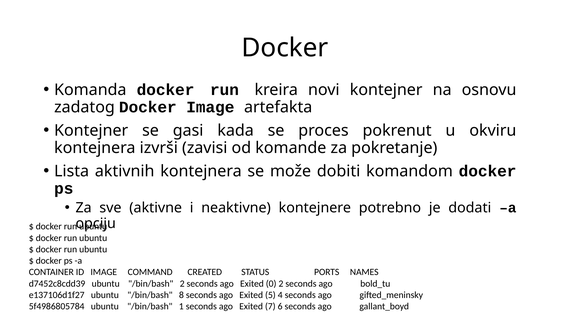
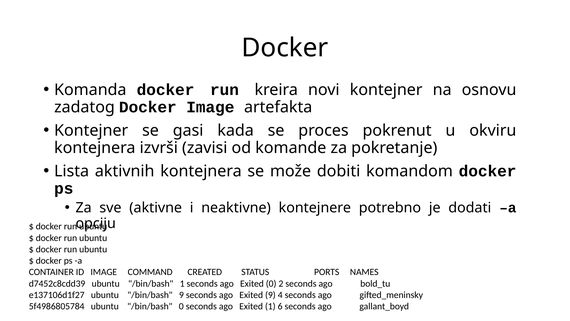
/bin/bash 2: 2 -> 1 (182, 283)
/bin/bash 8: 8 -> 9 (181, 295)
Exited 5: 5 -> 9 (270, 295)
/bin/bash 1: 1 -> 0 (181, 306)
Exited 7: 7 -> 1 (270, 306)
